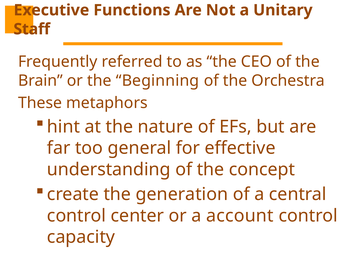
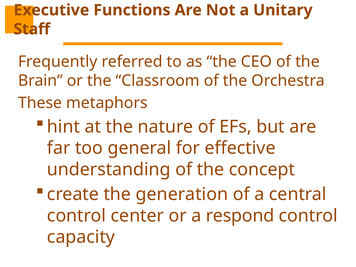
Beginning: Beginning -> Classroom (158, 81)
account: account -> respond (240, 216)
